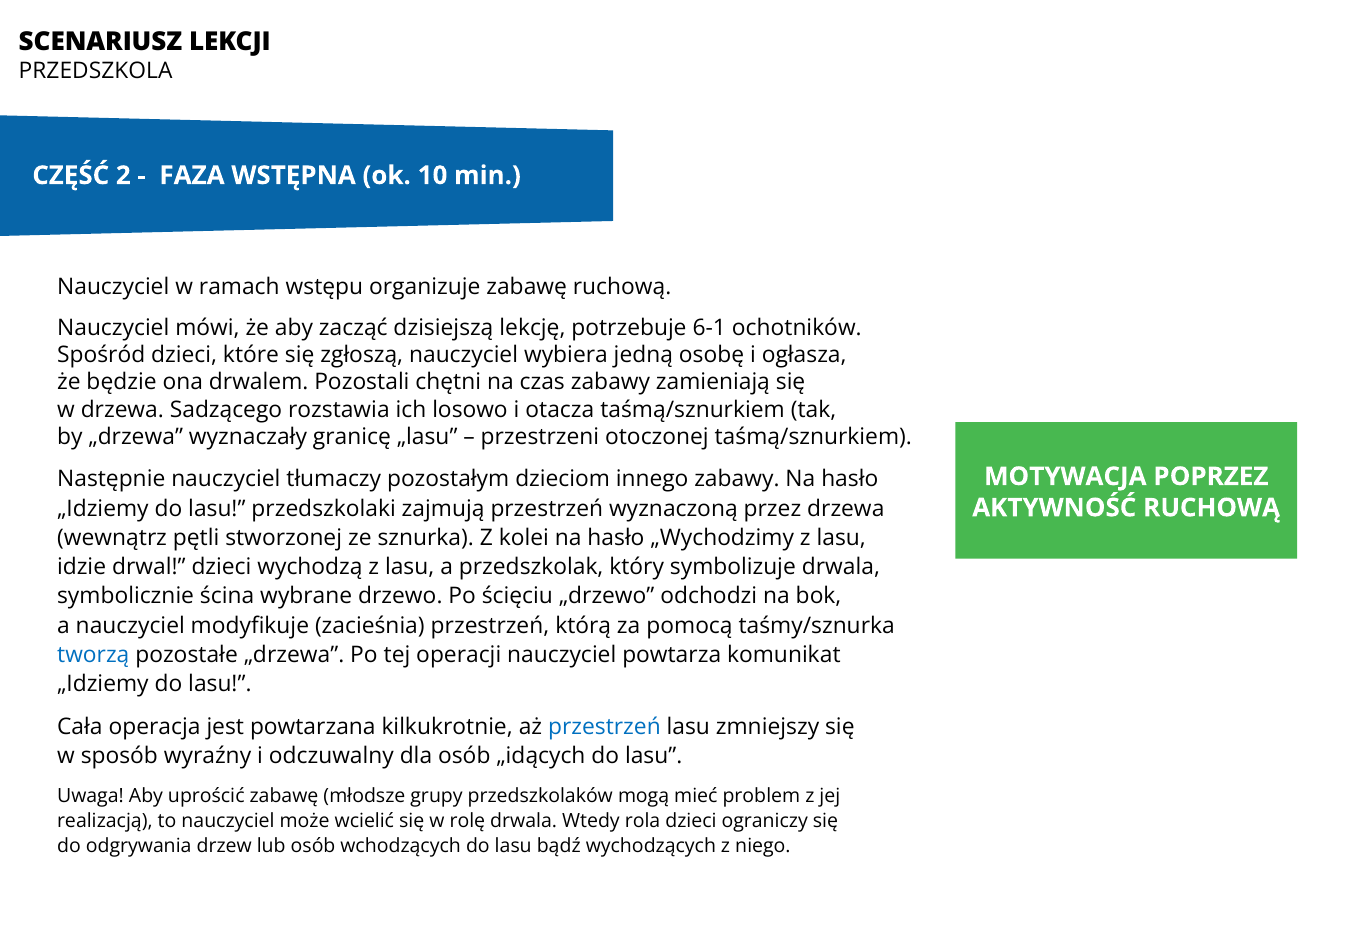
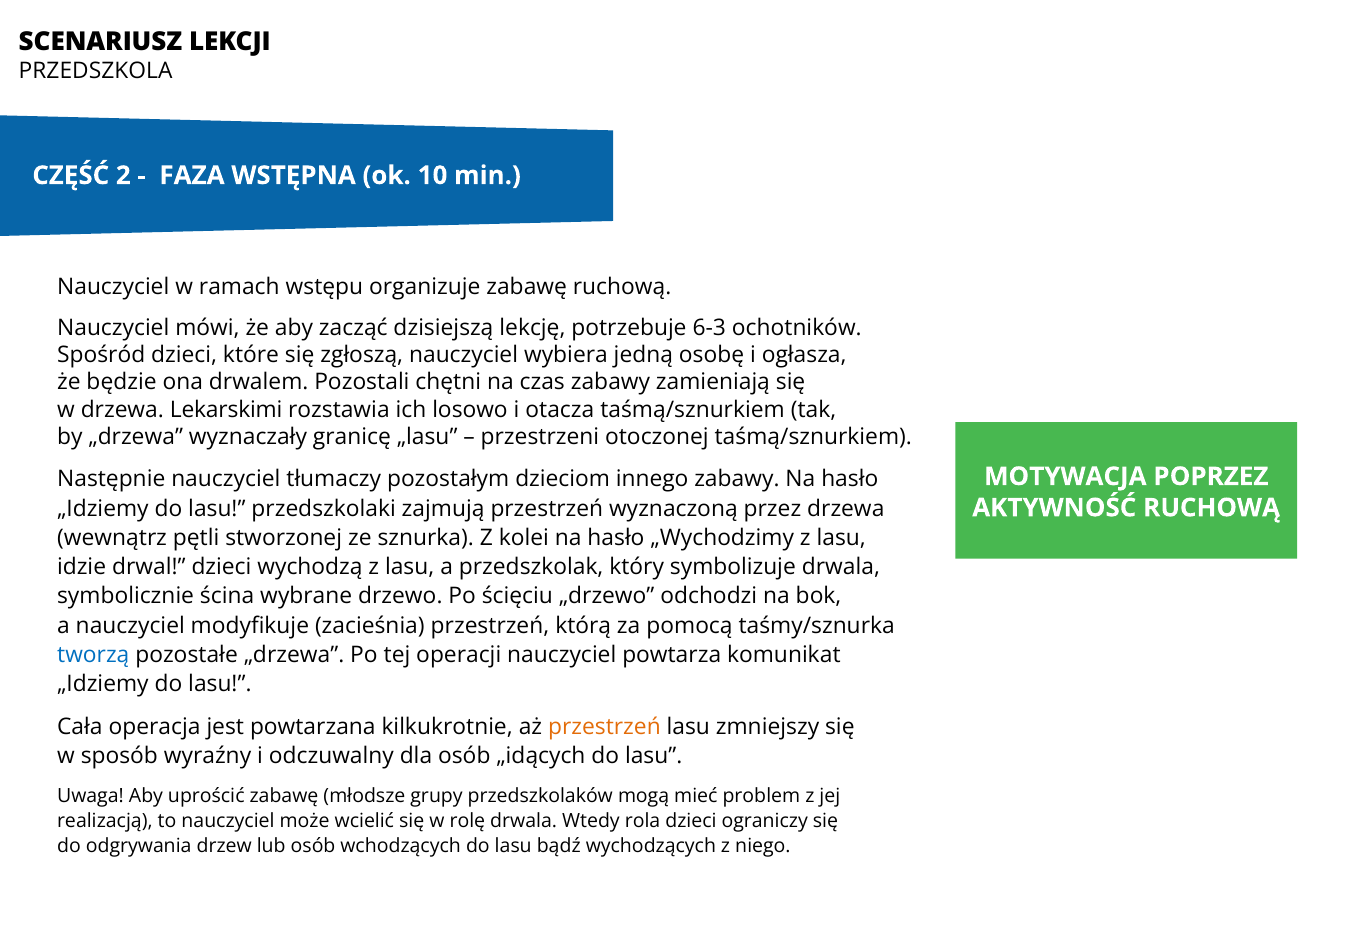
6-1: 6-1 -> 6-3 (709, 328)
Sadzącego: Sadzącego -> Lekarskimi (226, 410)
przestrzeń colour: blue -> orange (604, 726)
